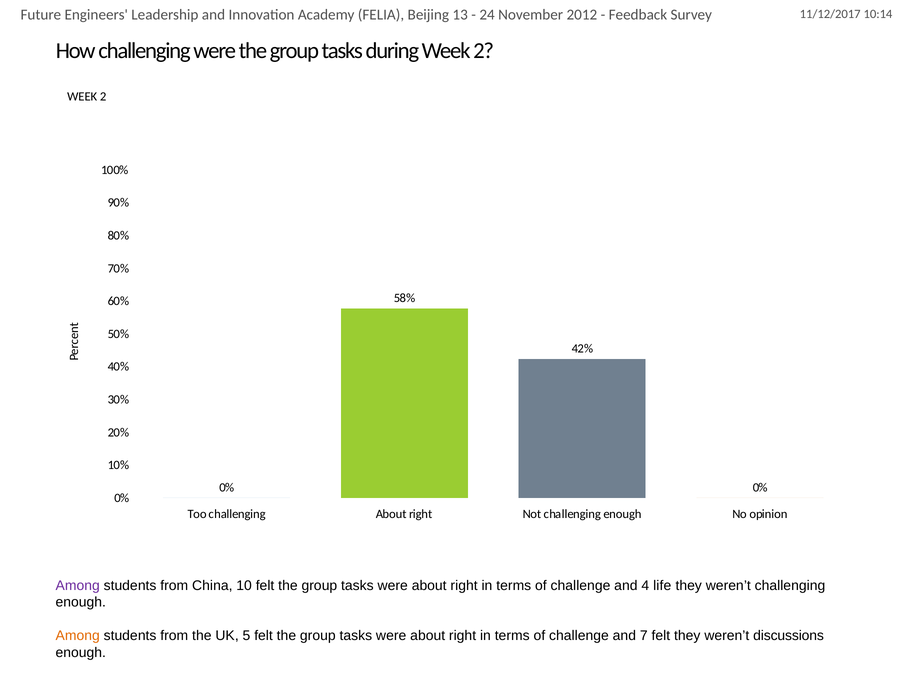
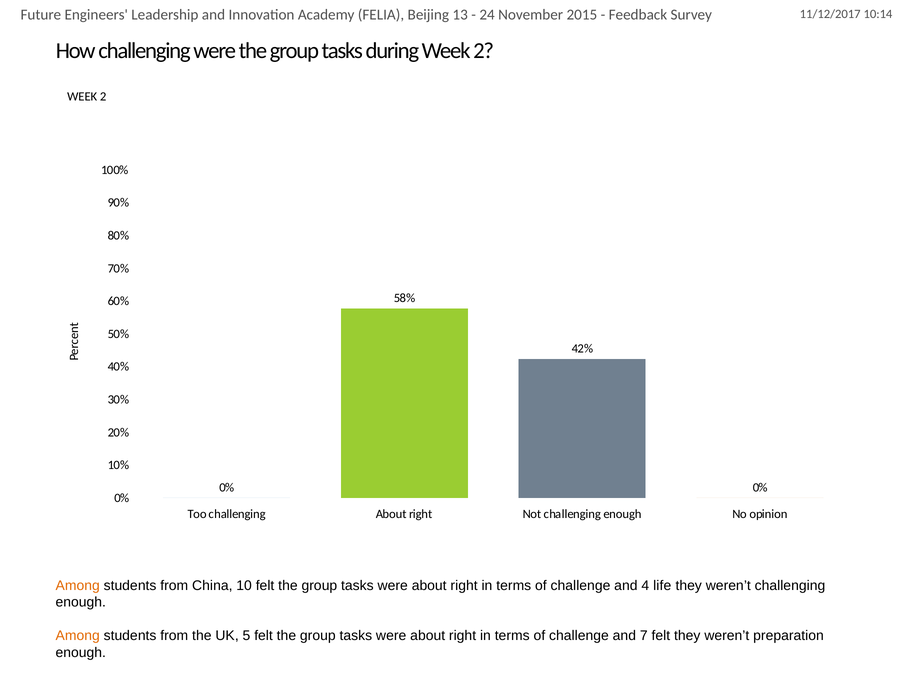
2012: 2012 -> 2015 (582, 15)
Among colour: purple -> orange (78, 586)
discussions: discussions -> preparation (789, 636)
